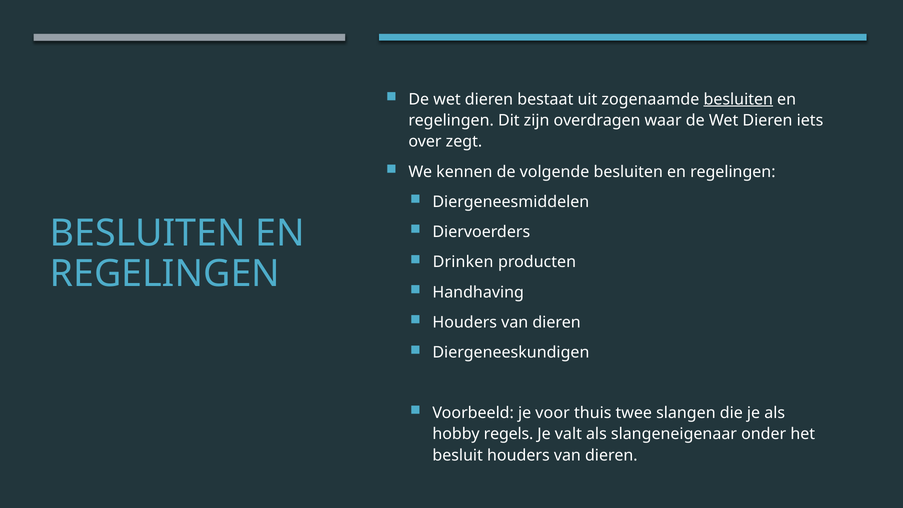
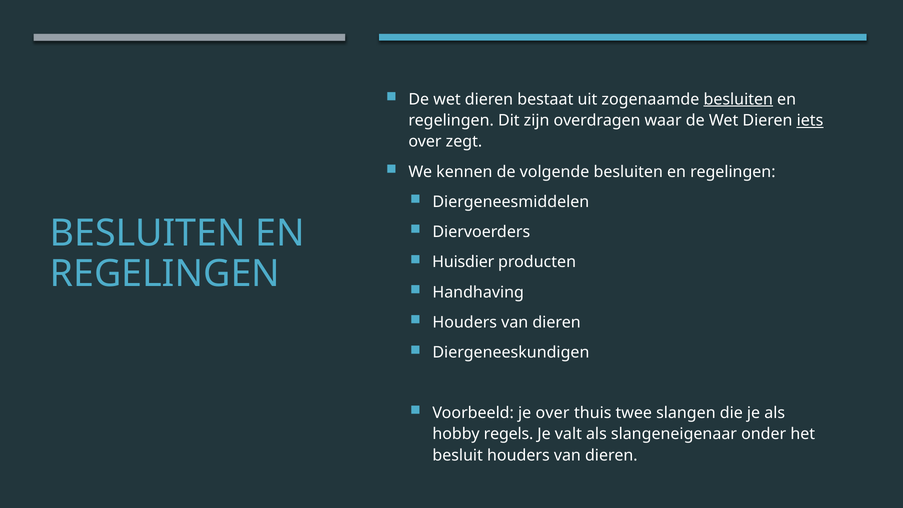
iets underline: none -> present (810, 120)
Drinken: Drinken -> Huisdier (463, 262)
je voor: voor -> over (553, 413)
